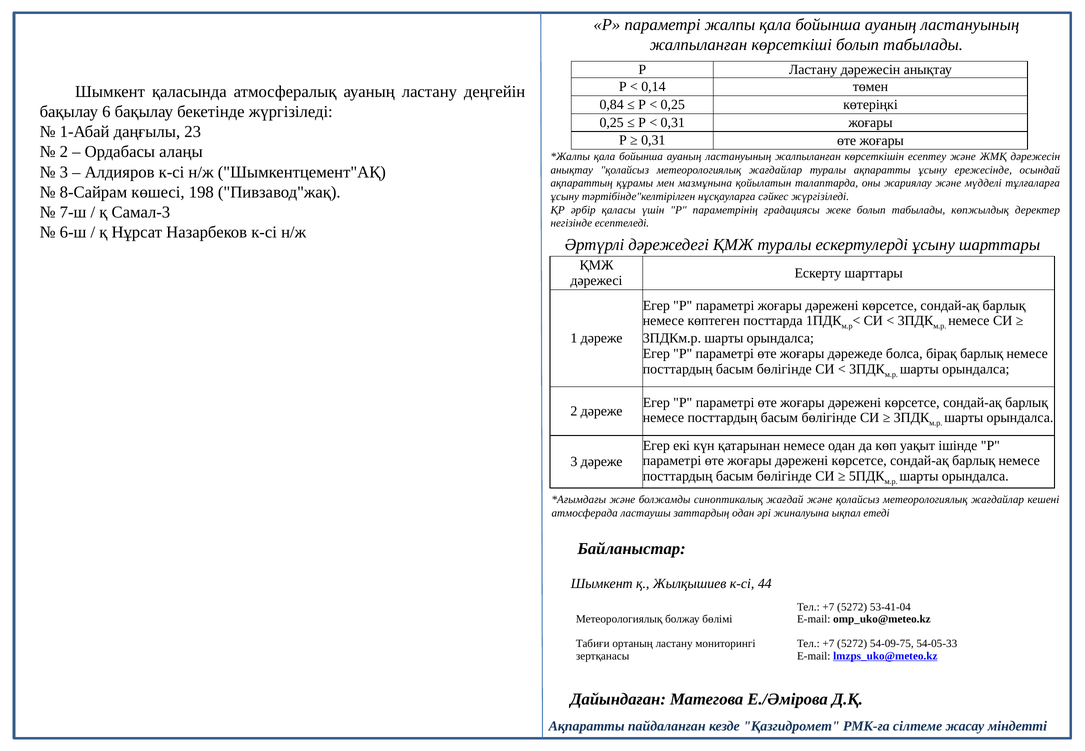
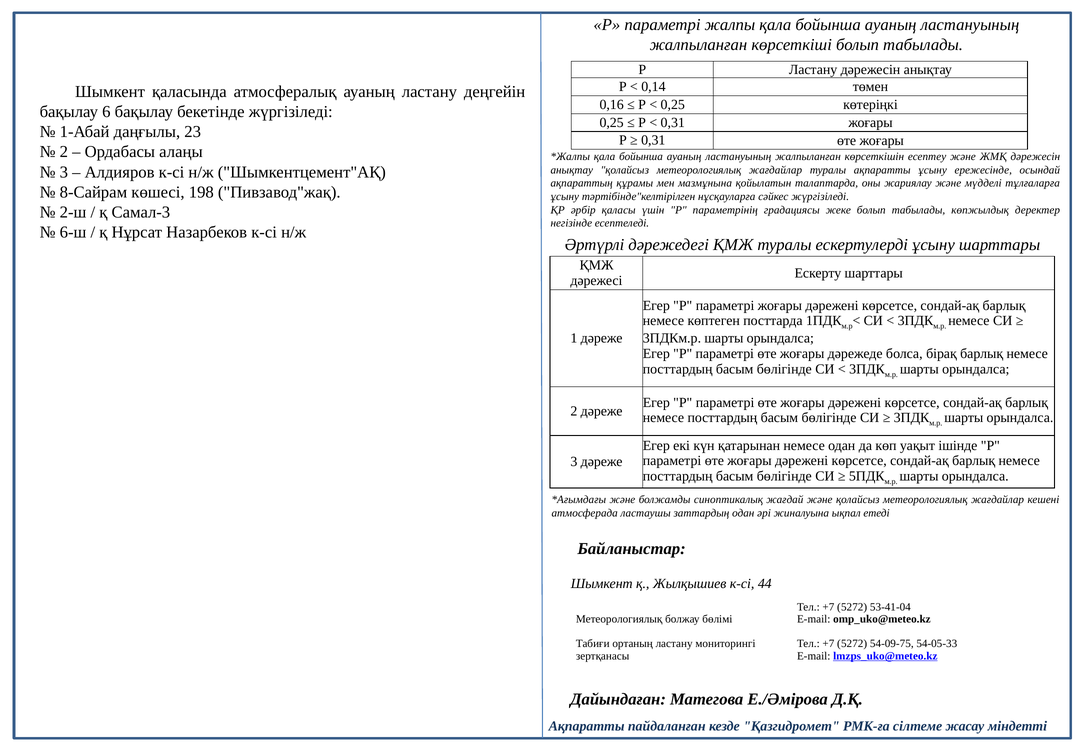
0,84: 0,84 -> 0,16 (612, 105)
7-ш: 7-ш -> 2-ш (73, 212)
